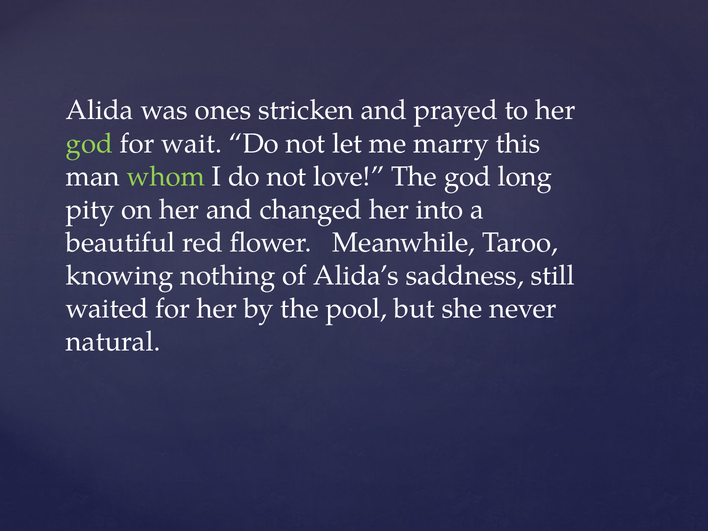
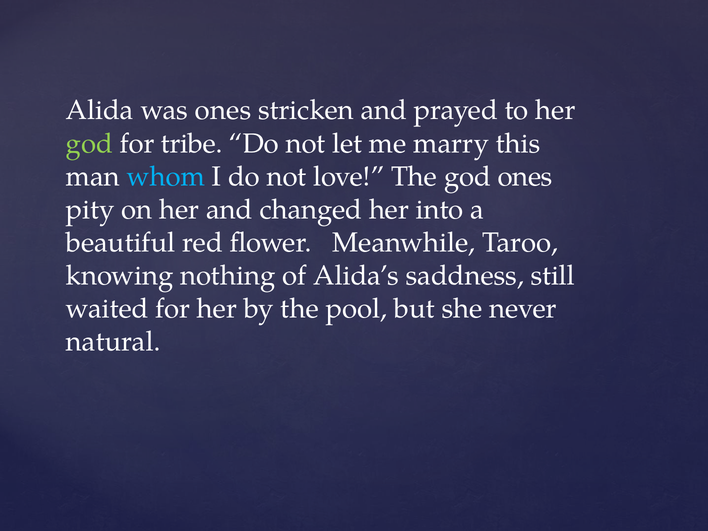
wait: wait -> tribe (192, 143)
whom colour: light green -> light blue (166, 177)
god long: long -> ones (525, 177)
